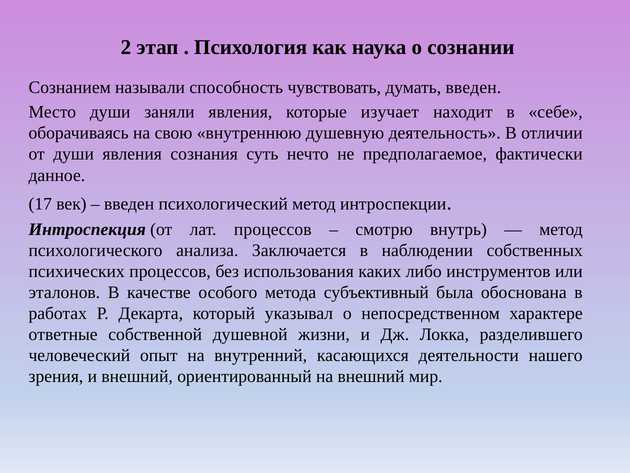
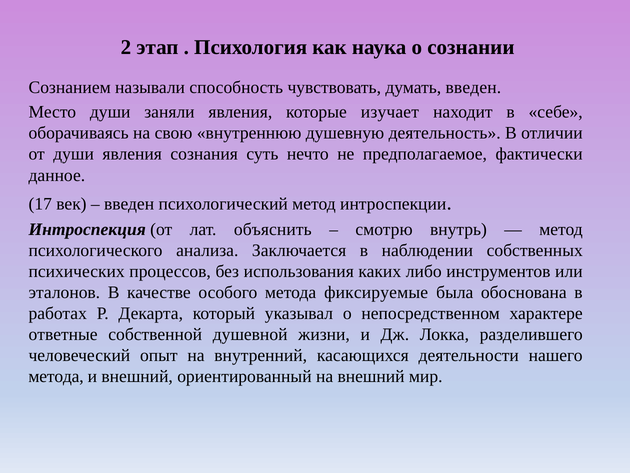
лат процессов: процессов -> объяснить (273, 229)
субъективный: субъективный -> фиксируемые (376, 292)
зрения: зрения -> метода (56, 376)
